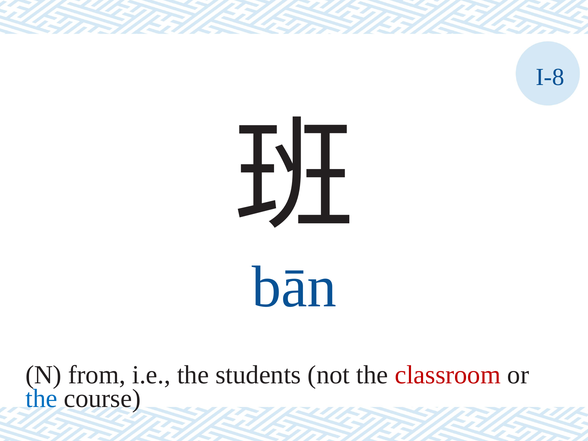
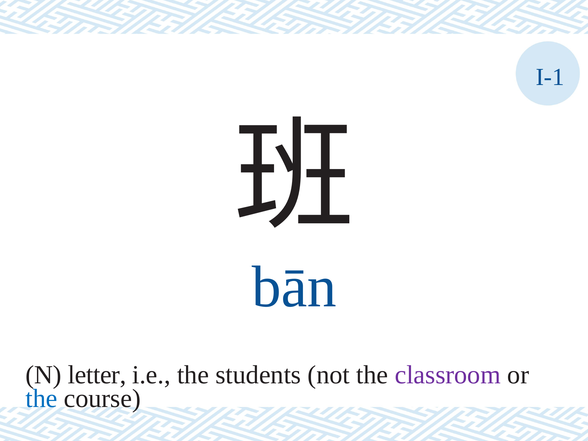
I-8: I-8 -> I-1 (550, 77)
from: from -> letter (97, 375)
classroom colour: red -> purple (448, 375)
